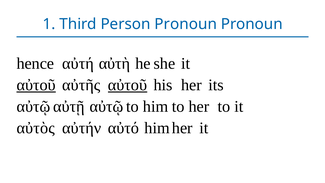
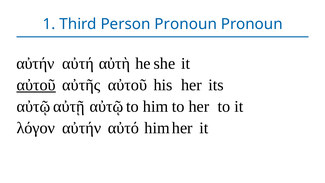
hence: hence -> αὐτήν (35, 63)
αὐτοῦ underline: present -> none (128, 85)
αὐτὸς: αὐτὸς -> λόγον (36, 128)
